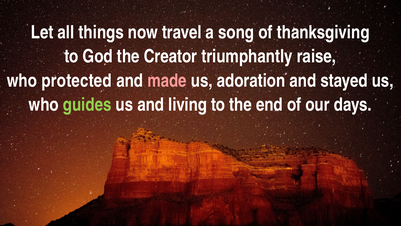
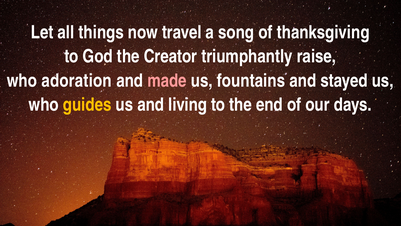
protected: protected -> adoration (77, 81)
adoration: adoration -> fountains (251, 81)
guides colour: light green -> yellow (87, 105)
